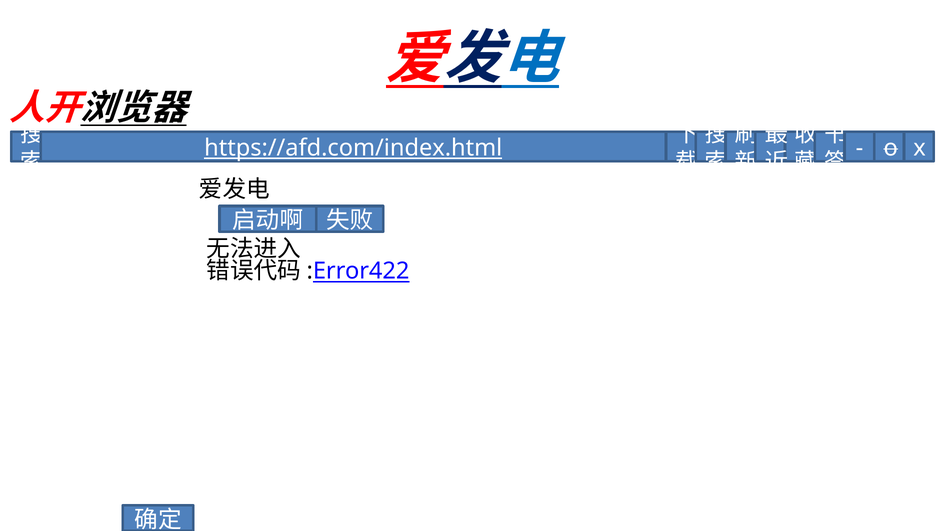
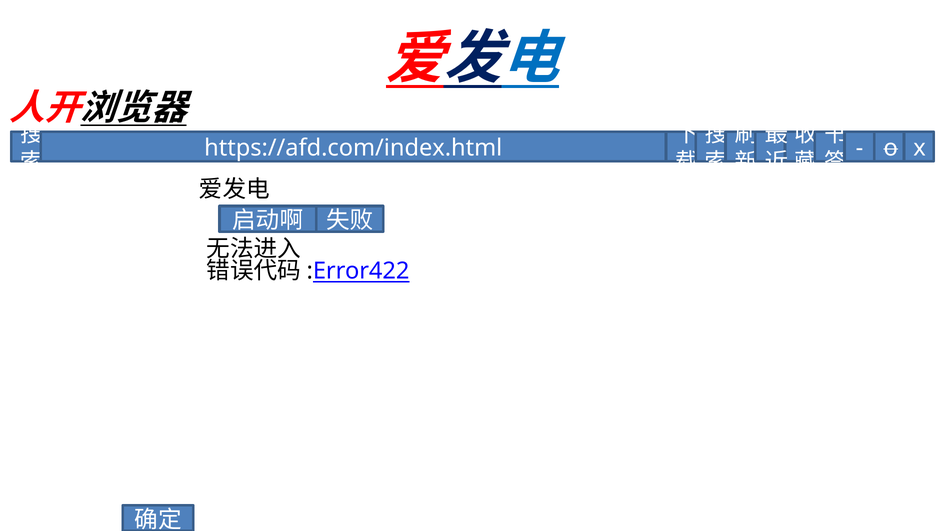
https://afd.com/index.html underline: present -> none (353, 148)
